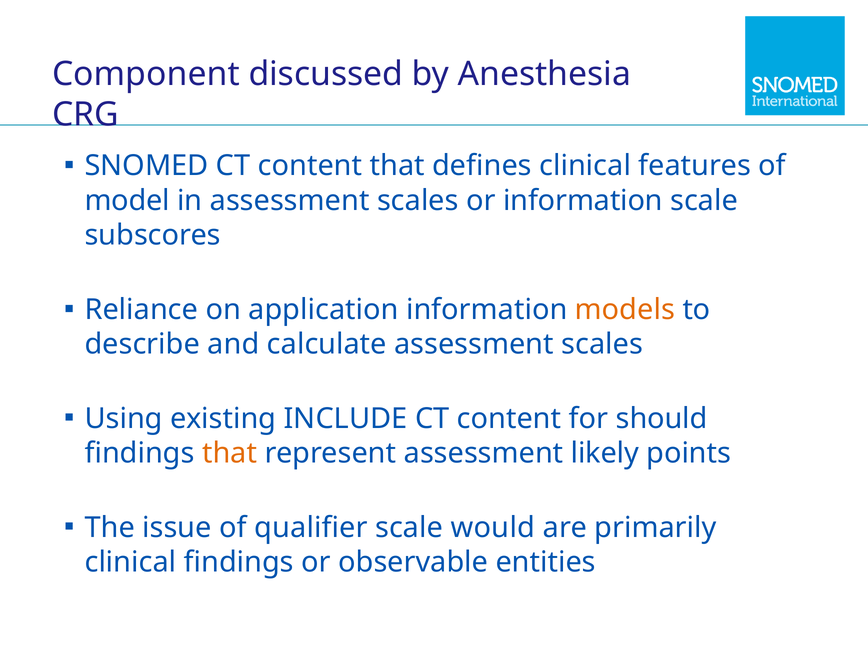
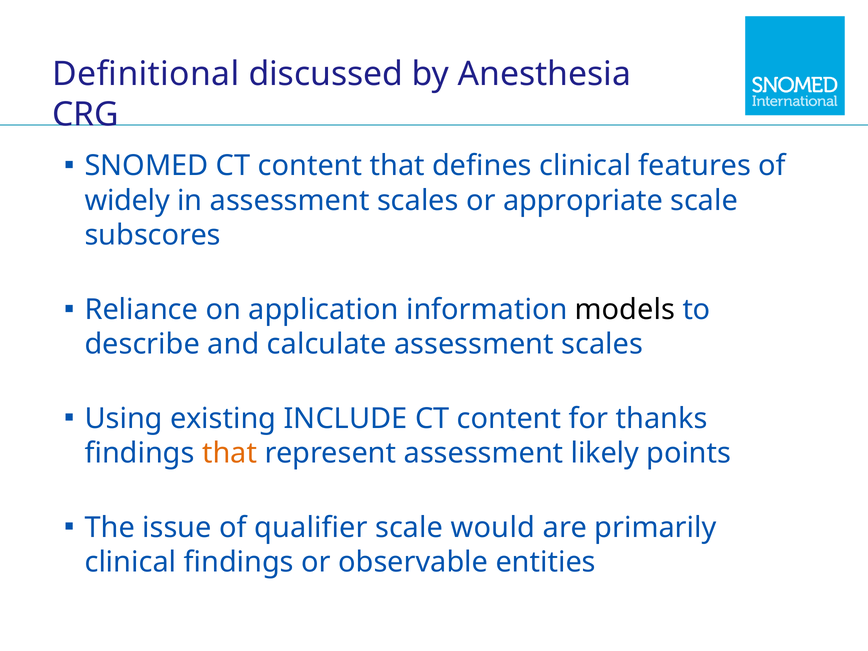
Component: Component -> Definitional (146, 74)
model: model -> widely (127, 201)
or information: information -> appropriate (583, 201)
models colour: orange -> black (625, 310)
should: should -> thanks (662, 419)
